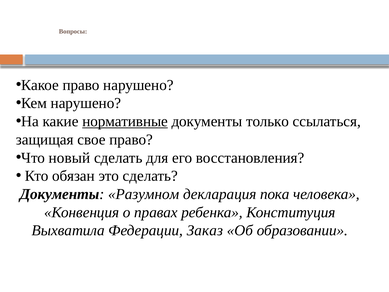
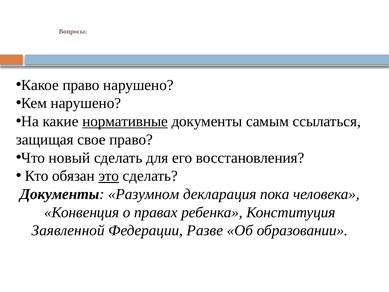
только: только -> самым (267, 121)
это underline: none -> present (109, 176)
Выхватила: Выхватила -> Заявленной (68, 230)
Заказ: Заказ -> Разве (205, 230)
